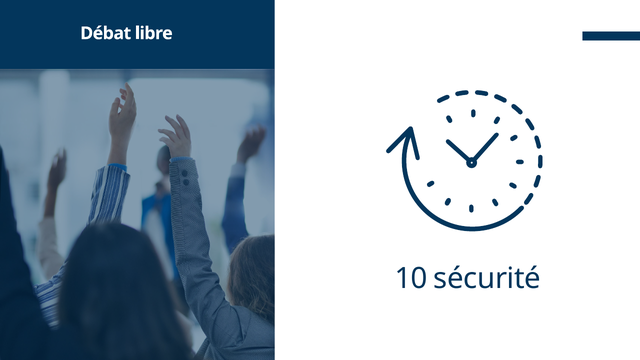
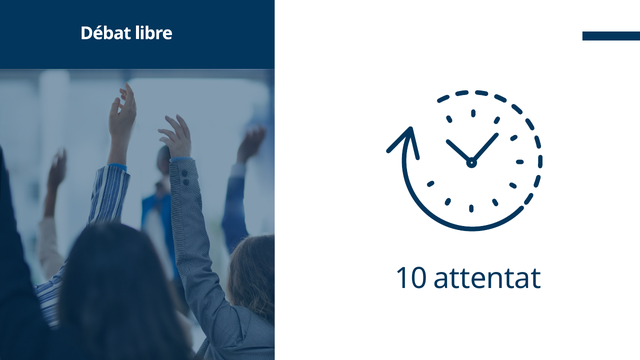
sécurité: sécurité -> attentat (487, 279)
